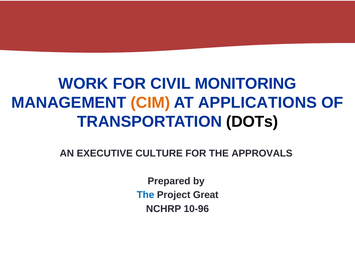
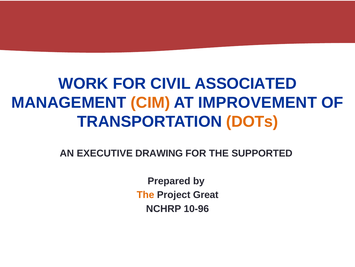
MONITORING: MONITORING -> ASSOCIATED (246, 83)
APPLICATIONS: APPLICATIONS -> IMPROVEMENT (258, 102)
DOTs colour: black -> orange (252, 121)
CULTURE: CULTURE -> DRAWING (159, 153)
APPROVALS: APPROVALS -> SUPPORTED (262, 153)
The colour: blue -> orange (145, 194)
